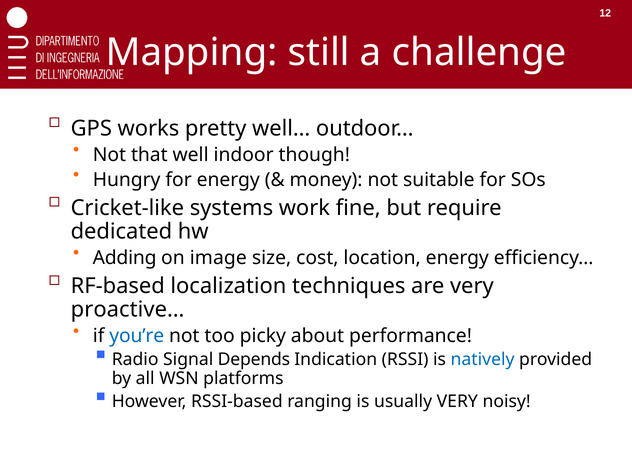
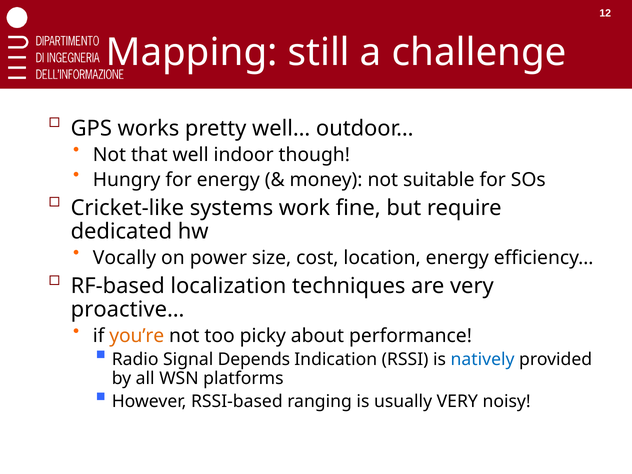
Adding: Adding -> Vocally (124, 258)
image: image -> power (218, 258)
you’re colour: blue -> orange (137, 336)
